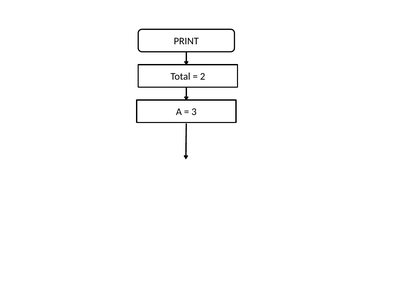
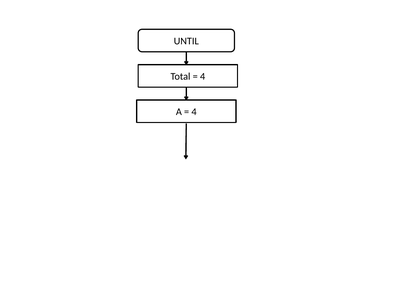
PRINT: PRINT -> UNTIL (186, 41)
2: 2 -> 4 (203, 76)
3: 3 -> 4 (194, 112)
